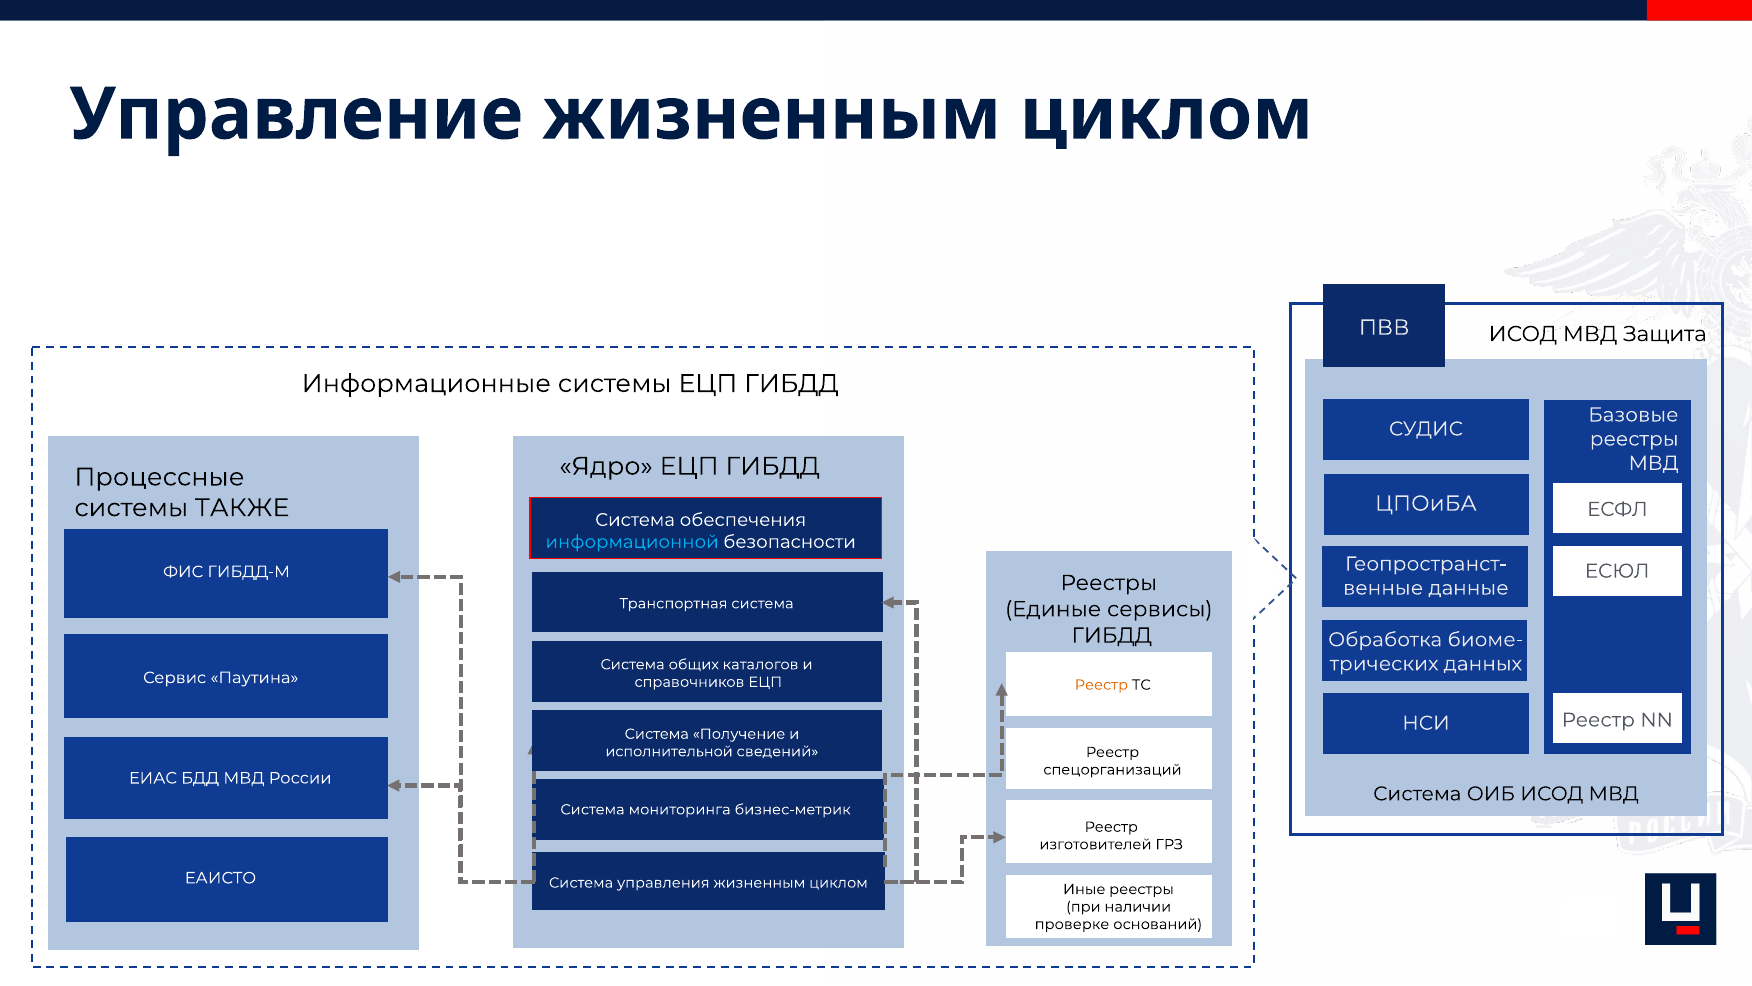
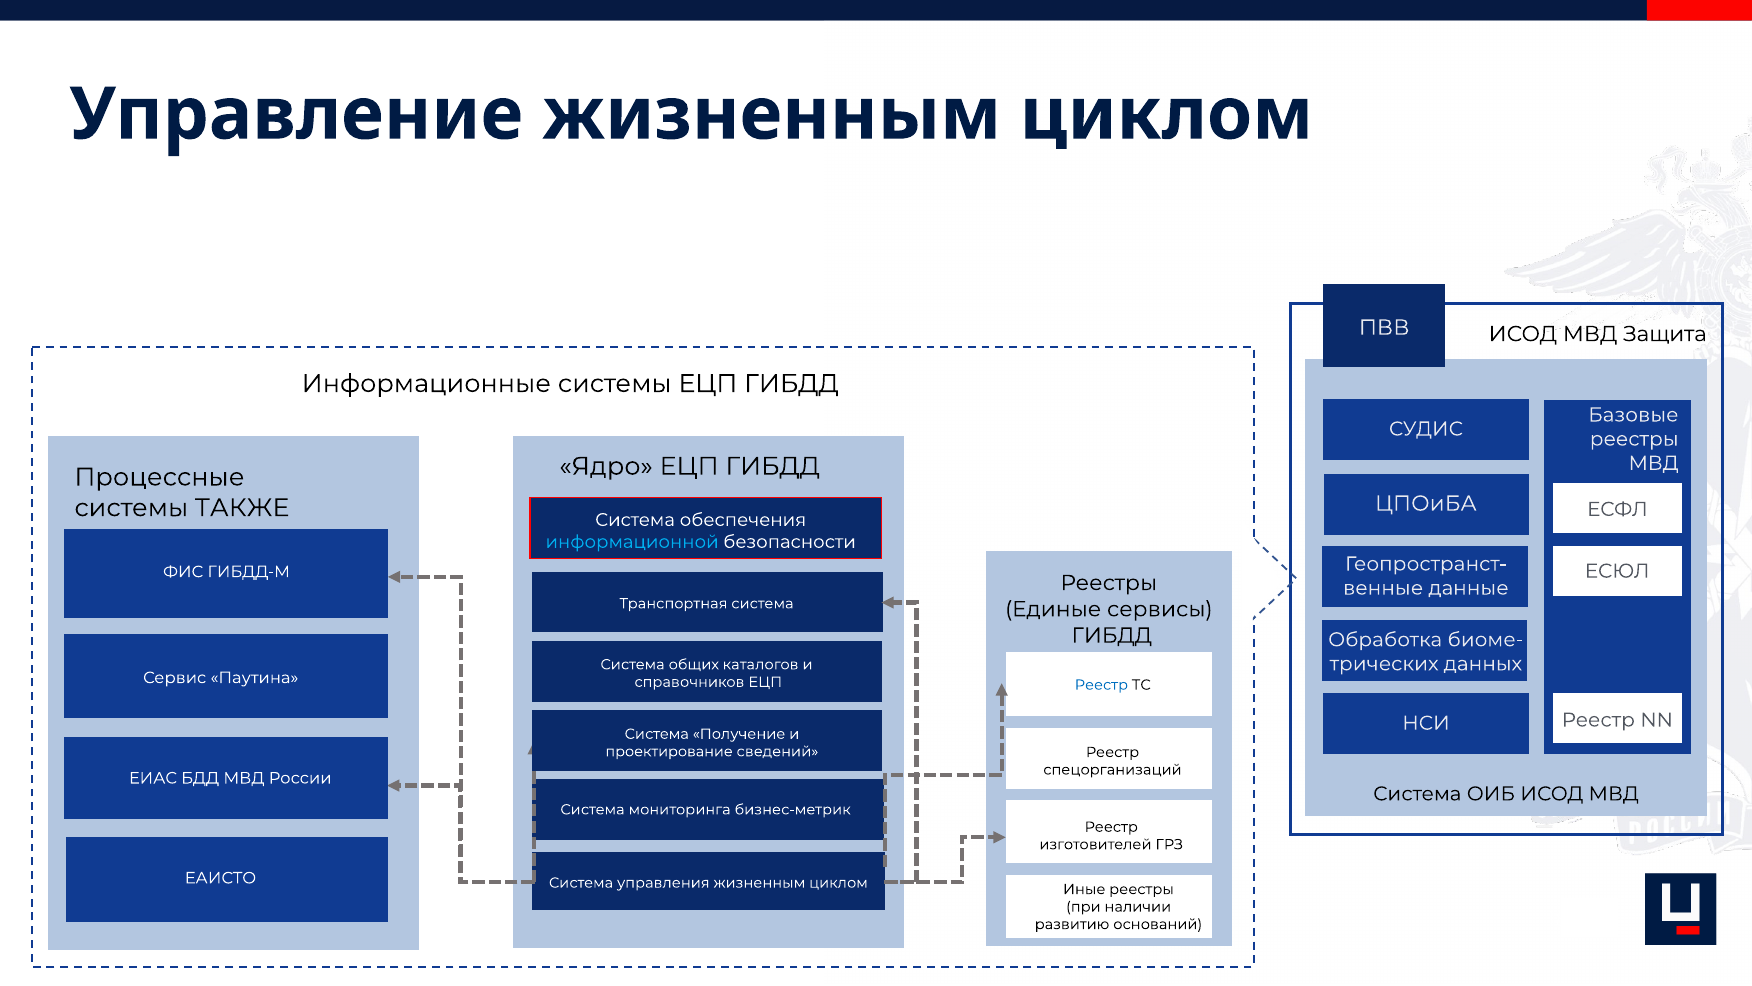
Реестр colour: orange -> blue (1101, 685)
исполнительной: исполнительной -> проектирование (669, 751)
проверке: проверке -> развитию (1072, 924)
